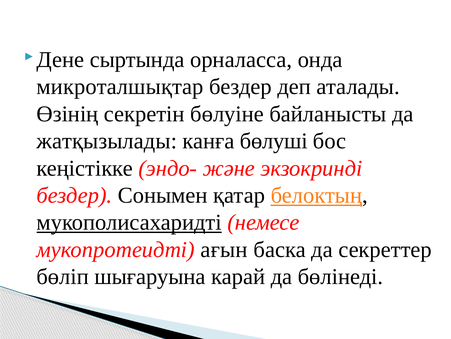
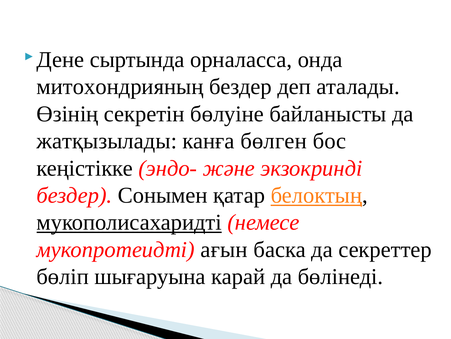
микроталшықтар: микроталшықтар -> митохондрияның (120, 87)
бөлуші: бөлуші -> бөлген (274, 141)
